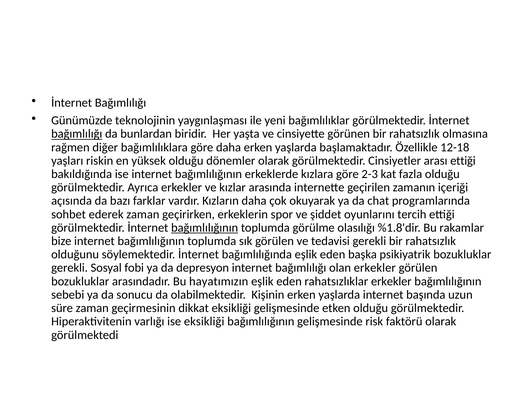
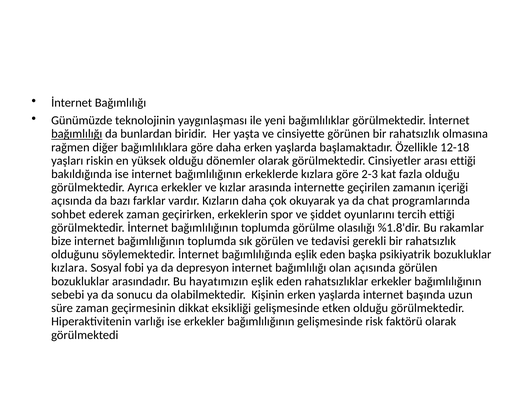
bağımlılığının underline: present -> none (205, 228)
gerekli: gerekli -> kızlara (69, 268)
olan erkekler: erkekler -> açısında (375, 268)
ise eksikliği: eksikliği -> erkekler (204, 321)
